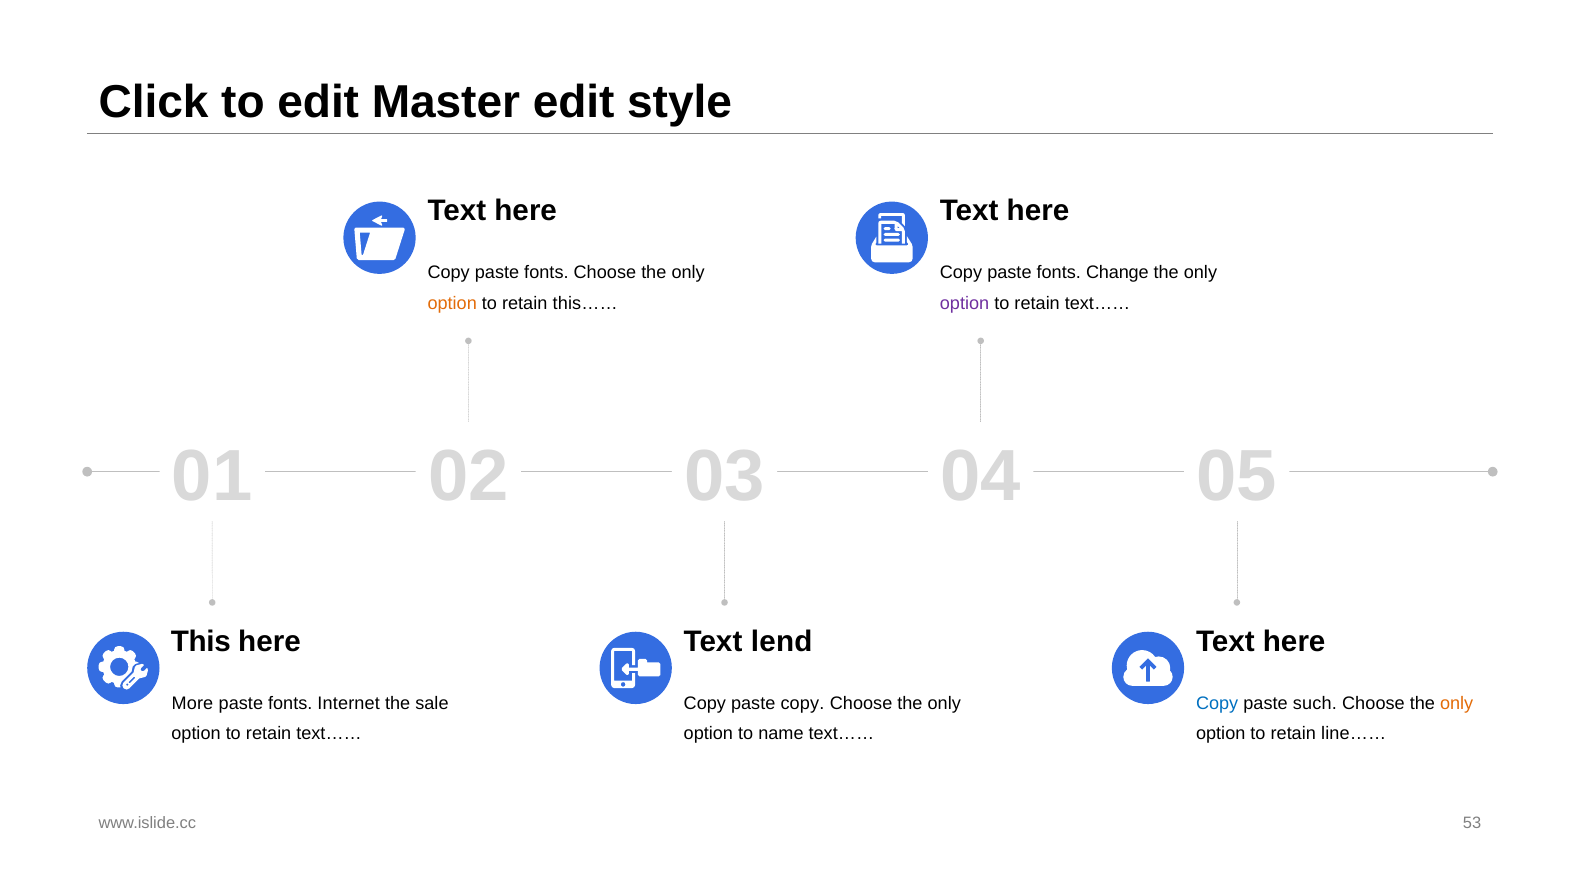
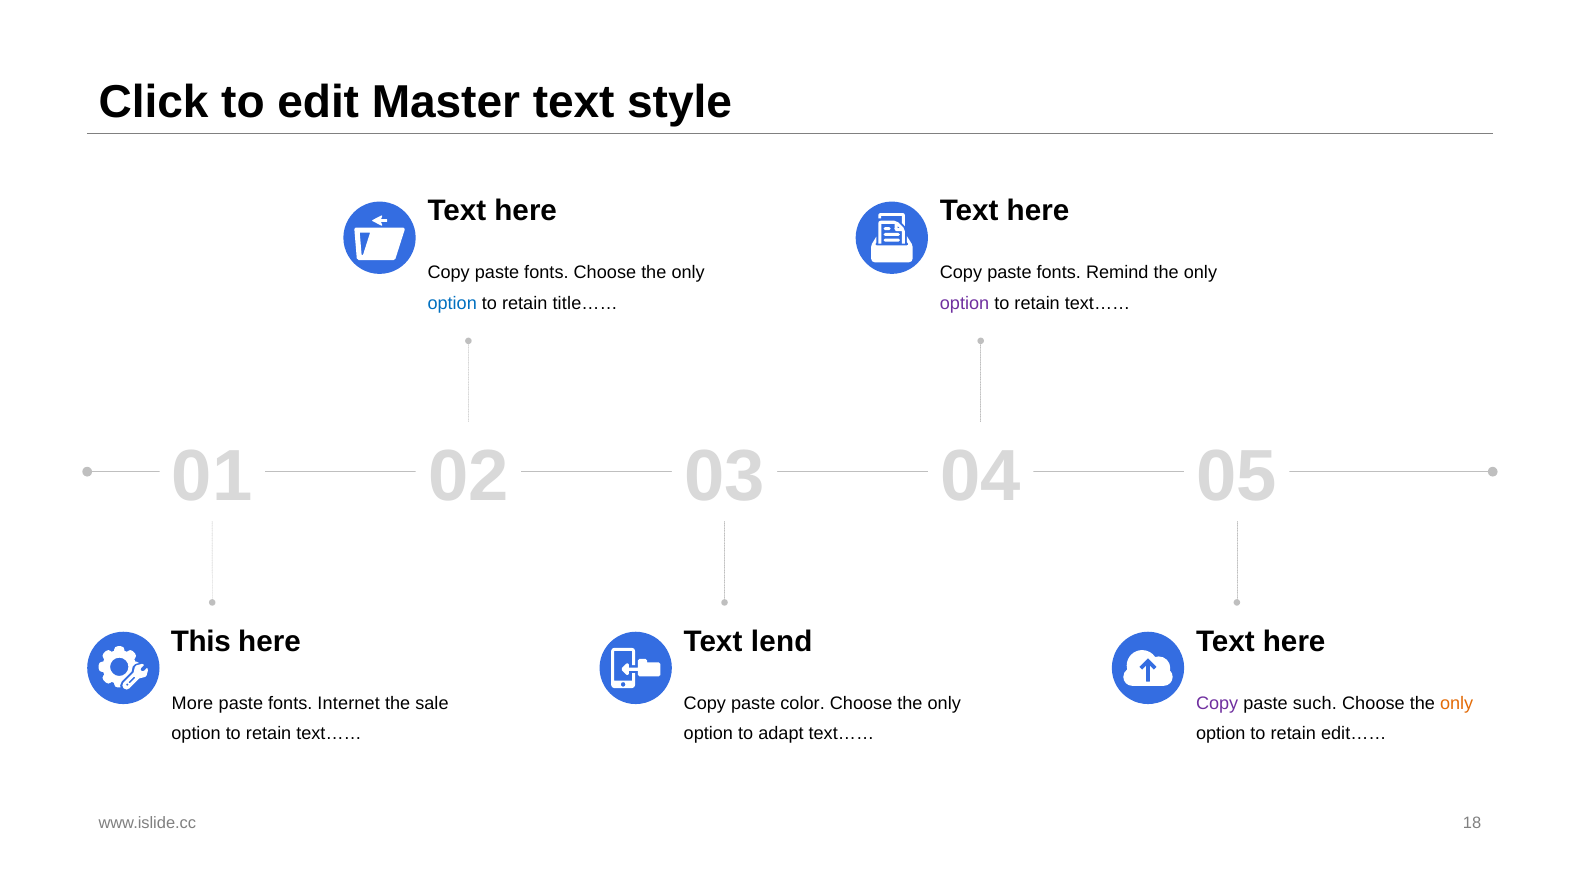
Master edit: edit -> text (574, 102)
Change: Change -> Remind (1117, 273)
option colour: orange -> blue (452, 303)
this……: this…… -> title…… (585, 303)
paste copy: copy -> color (803, 703)
Copy colour: blue -> purple (1217, 703)
name: name -> adapt (781, 733)
line……: line…… -> edit…… (1354, 733)
53: 53 -> 18 (1472, 823)
